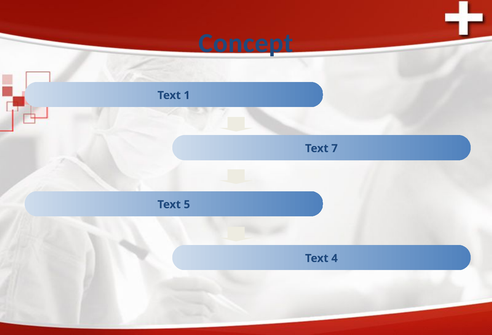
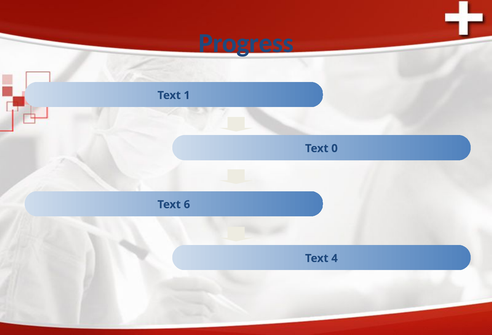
Concept: Concept -> Progress (246, 43)
7: 7 -> 0 (335, 148)
5: 5 -> 6 (187, 204)
